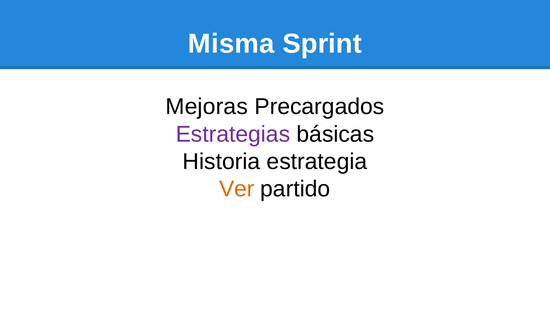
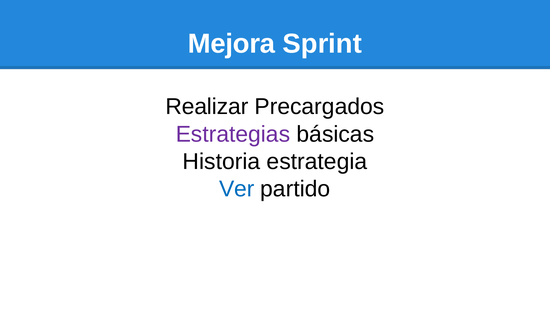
Misma: Misma -> Mejora (232, 44)
Mejoras: Mejoras -> Realizar (207, 107)
Ver colour: orange -> blue (237, 189)
